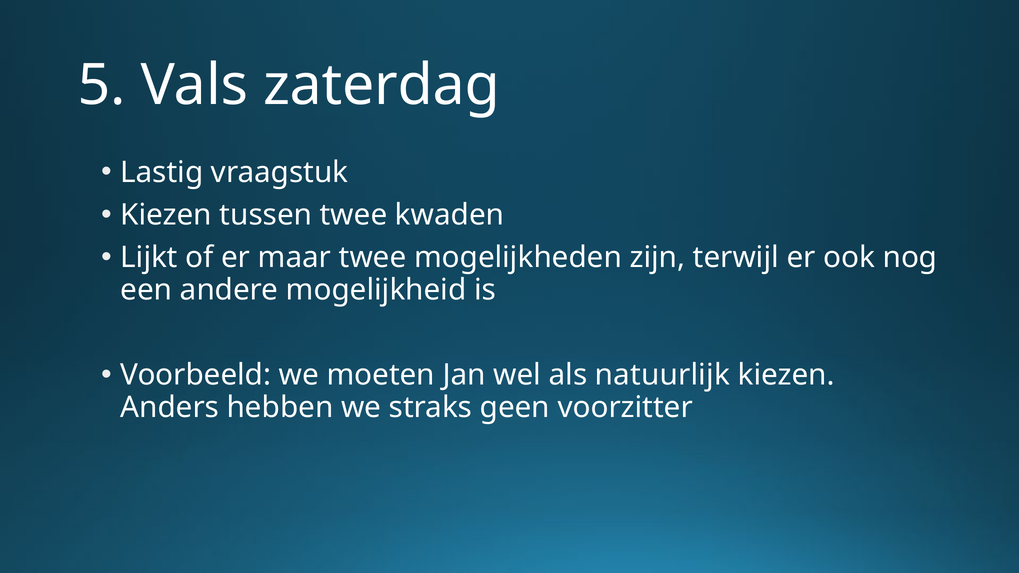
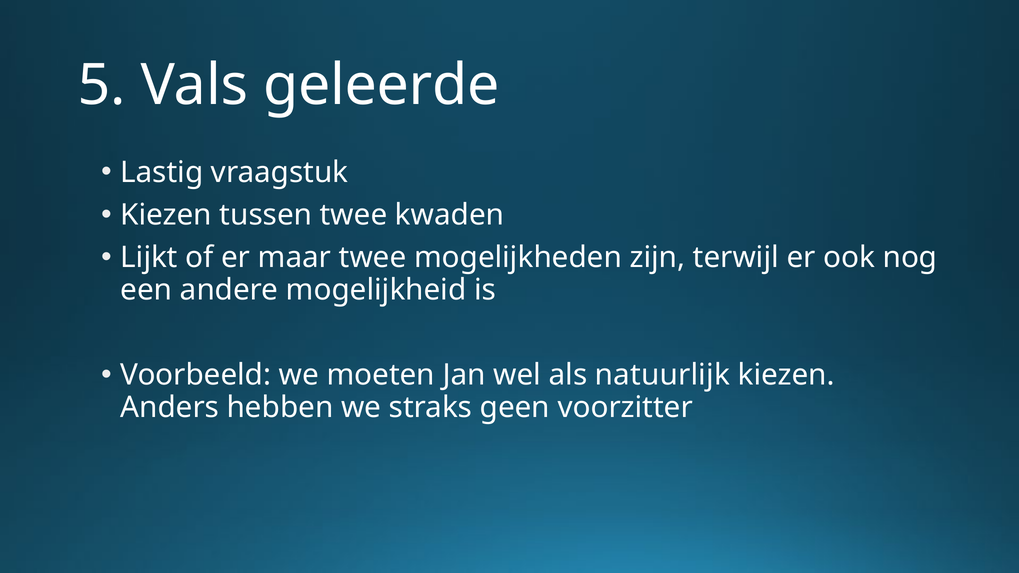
zaterdag: zaterdag -> geleerde (381, 86)
